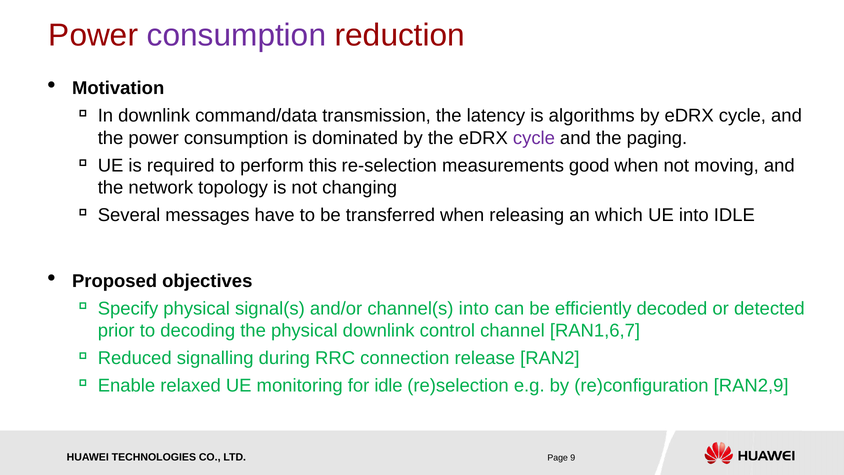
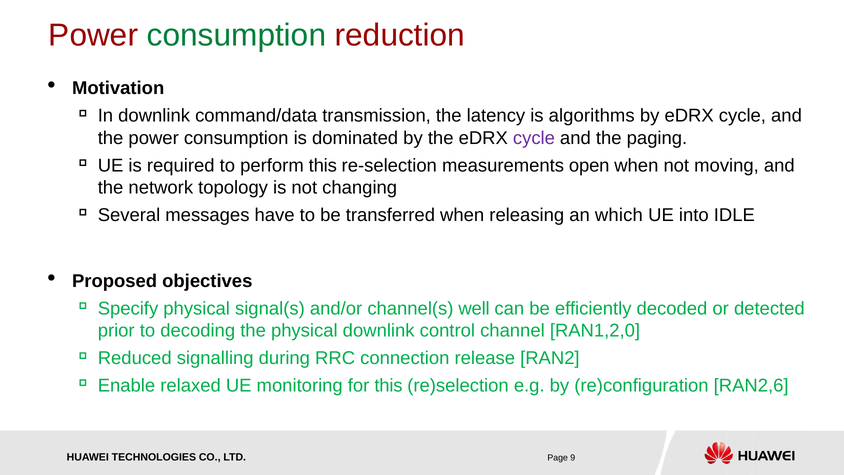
consumption colour: purple -> green (236, 35)
good: good -> open (589, 165)
channel(s into: into -> well (474, 308)
RAN1,6,7: RAN1,6,7 -> RAN1,2,0 (595, 330)
for idle: idle -> this (388, 385)
RAN2,9: RAN2,9 -> RAN2,6 (751, 385)
